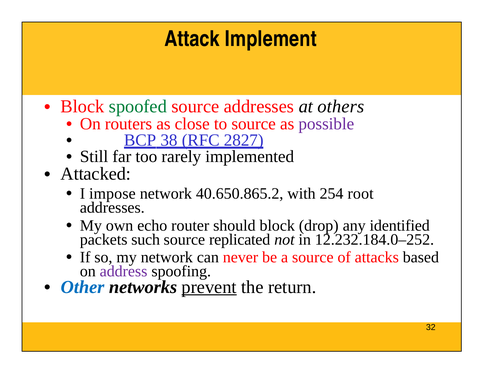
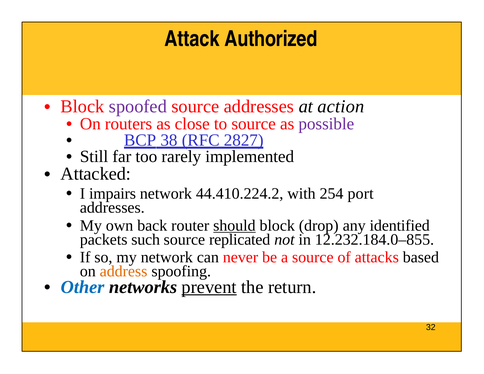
Implement: Implement -> Authorized (271, 39)
spoofed colour: green -> purple (138, 107)
others: others -> action (341, 107)
impose: impose -> impairs (113, 194)
40.650.865.2: 40.650.865.2 -> 44.410.224.2 (240, 194)
root: root -> port (361, 194)
echo: echo -> back (152, 225)
should underline: none -> present (234, 225)
12.232.184.0–252: 12.232.184.0–252 -> 12.232.184.0–855 (374, 240)
address colour: purple -> orange (124, 271)
